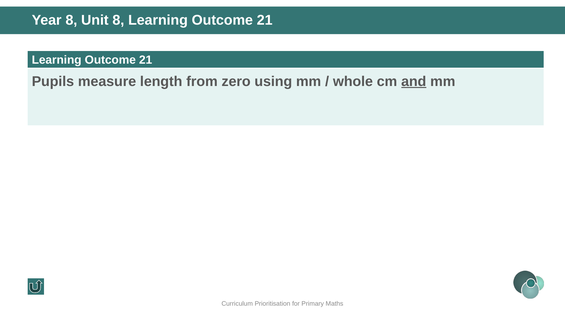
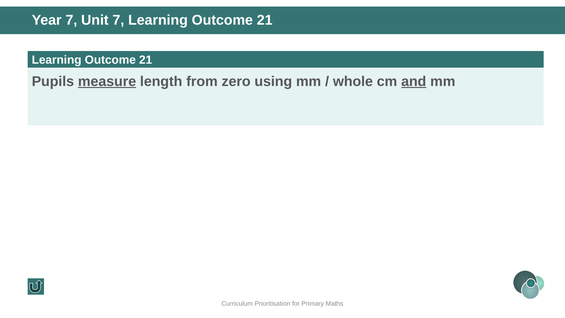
Year 8: 8 -> 7 (71, 20)
Unit 8: 8 -> 7 (118, 20)
measure underline: none -> present (107, 81)
